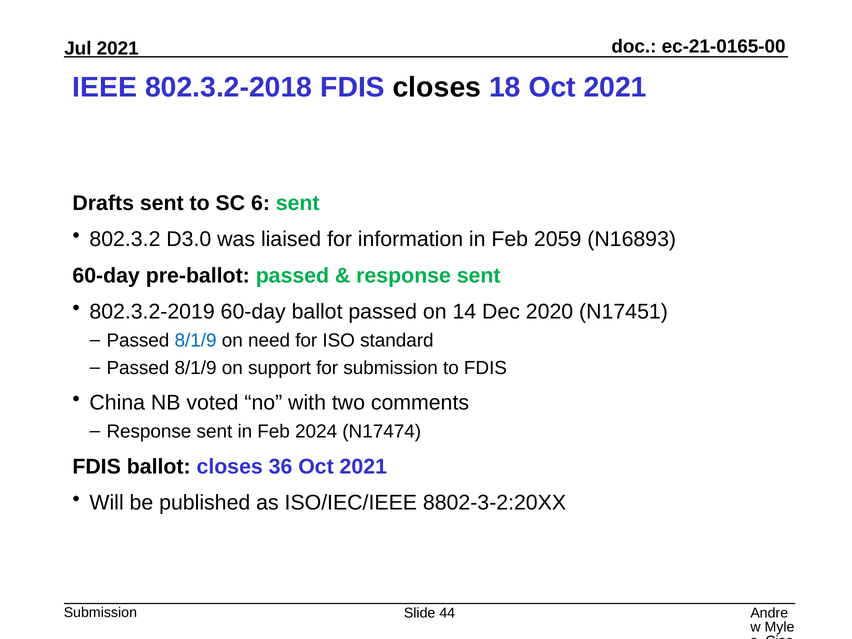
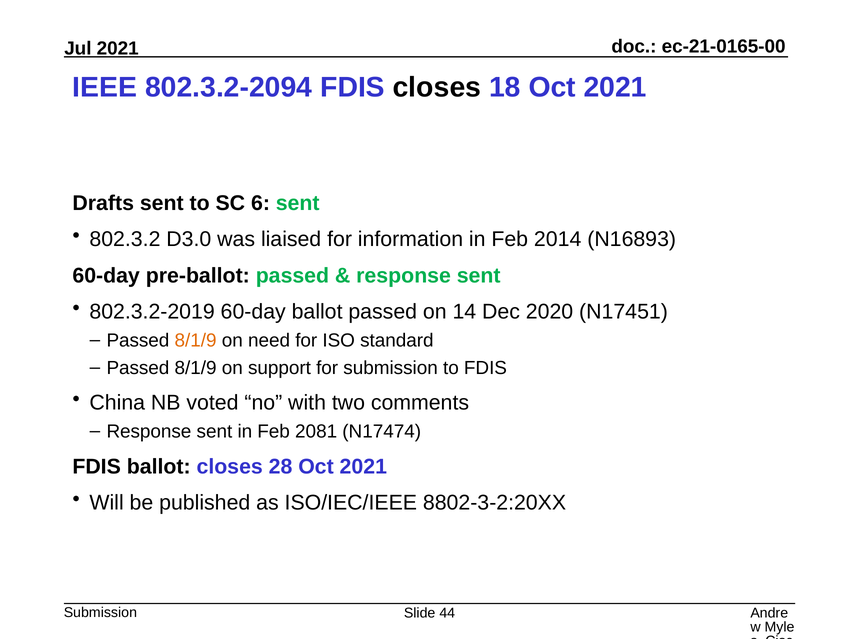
802.3.2-2018: 802.3.2-2018 -> 802.3.2-2094 (229, 87)
2059: 2059 -> 2014 (558, 239)
8/1/9 colour: blue -> orange (196, 341)
2024: 2024 -> 2081 (316, 432)
36: 36 -> 28 (281, 467)
